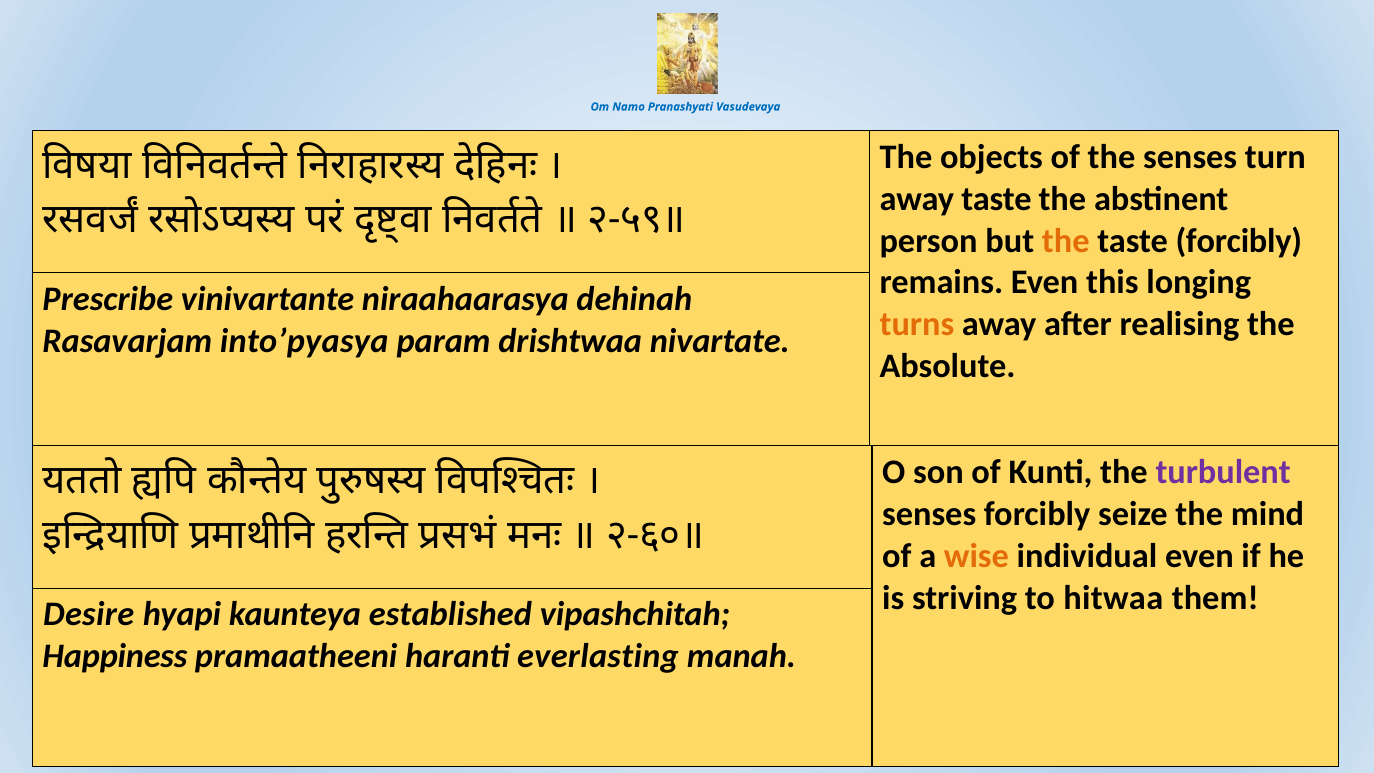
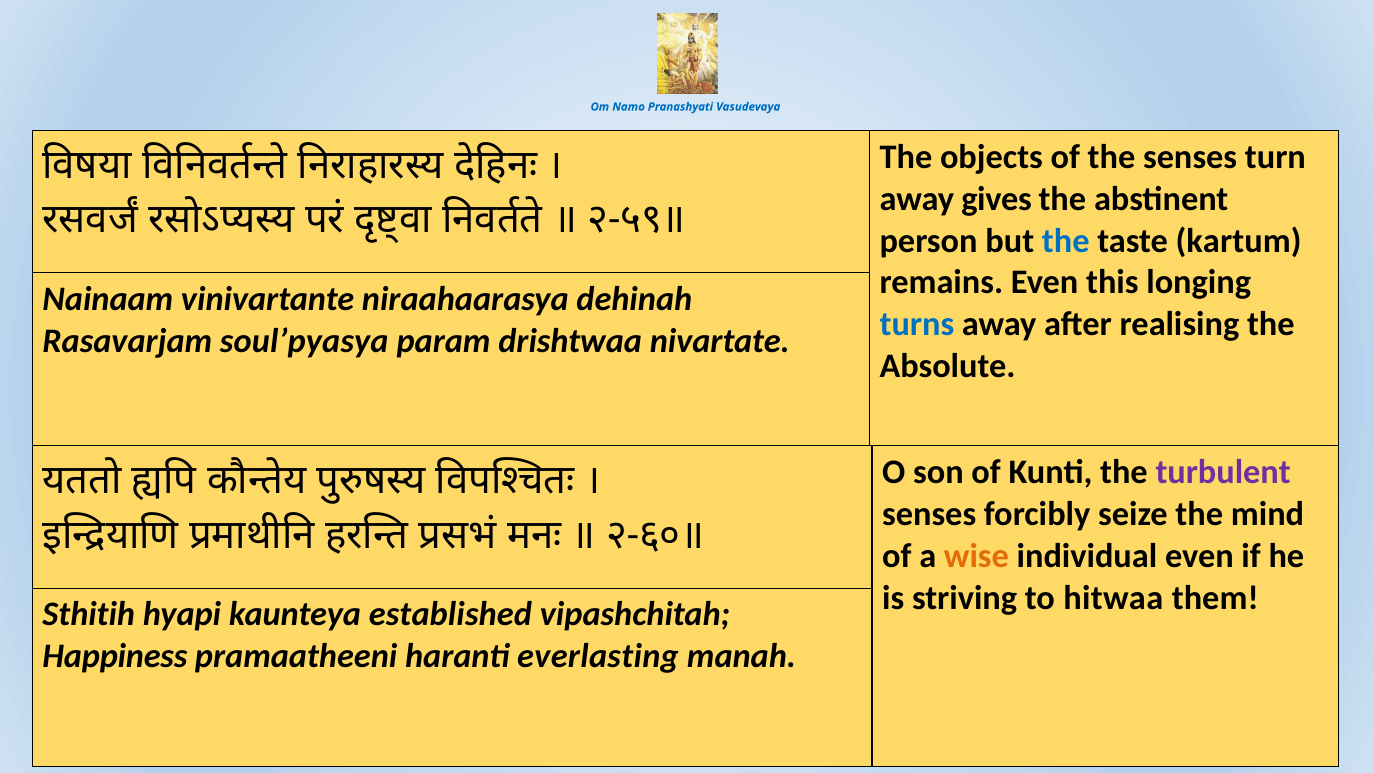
away taste: taste -> gives (997, 199)
the colour: orange -> blue (1066, 241)
taste forcibly: forcibly -> kartum (1239, 241)
Prescribe: Prescribe -> Nainaam (108, 299)
turns colour: orange -> blue (917, 324)
into’pyasya: into’pyasya -> soul’pyasya (304, 341)
Desire: Desire -> Sthitih (89, 615)
